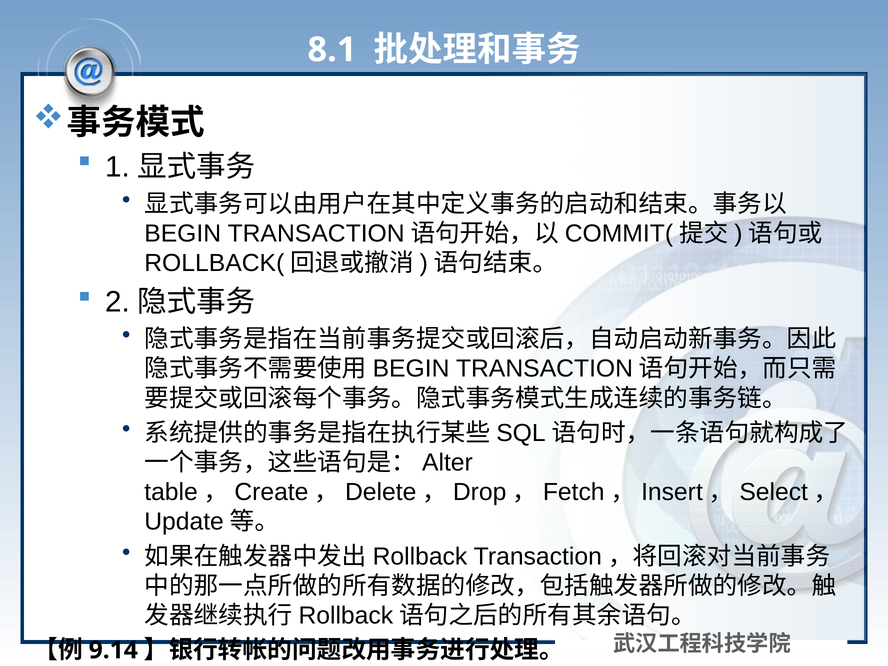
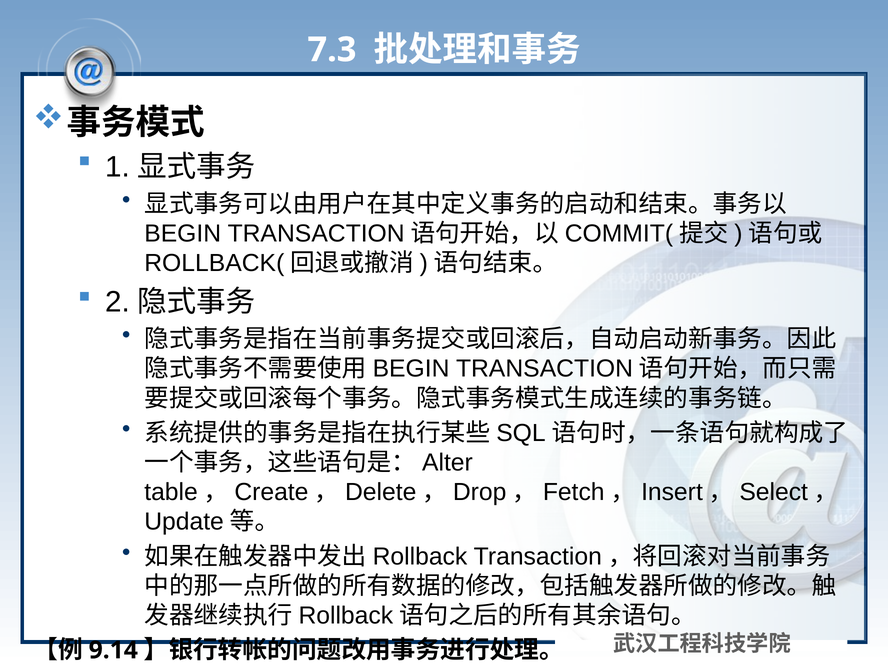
8.1: 8.1 -> 7.3 (332, 50)
